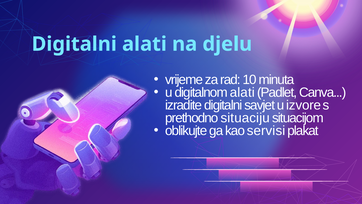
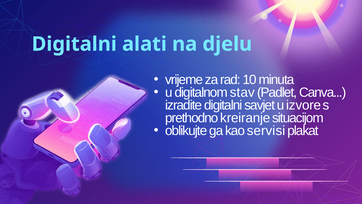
digitalnom alati: alati -> stav (242, 92)
situaciju: situaciju -> kreiranje (245, 118)
